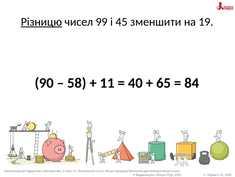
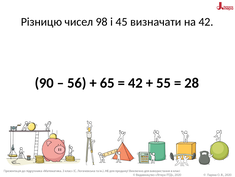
Різницю underline: present -> none (41, 22)
99: 99 -> 98 (102, 22)
зменшити: зменшити -> визначати (156, 22)
на 19: 19 -> 42 (206, 22)
58: 58 -> 56 (77, 83)
11: 11 -> 65 (107, 83)
40: 40 -> 42 (135, 83)
65: 65 -> 55 (164, 83)
84: 84 -> 28 (192, 83)
